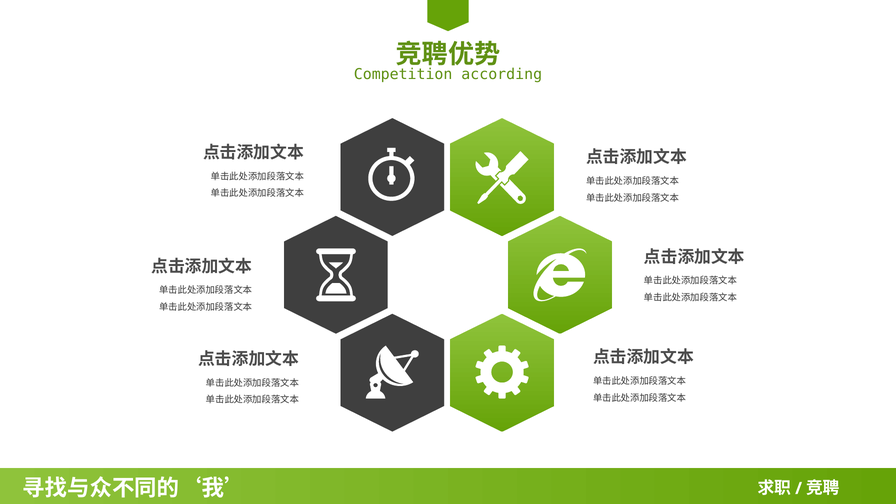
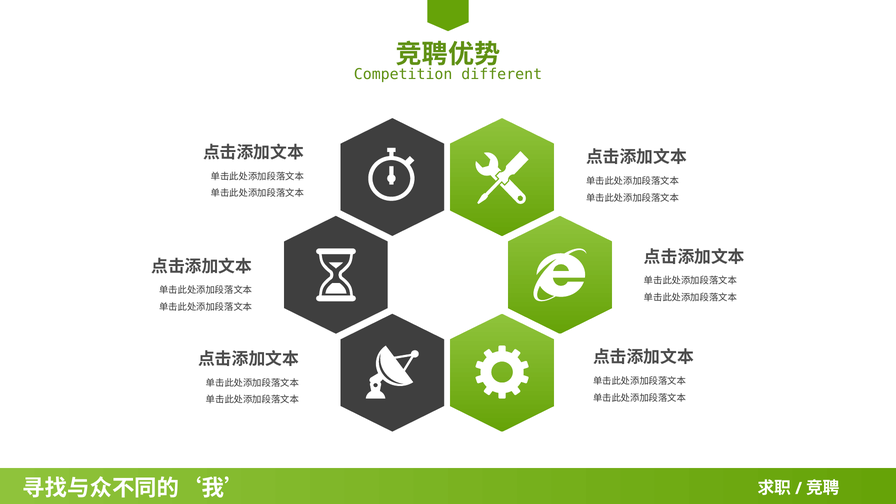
according: according -> different (502, 75)
